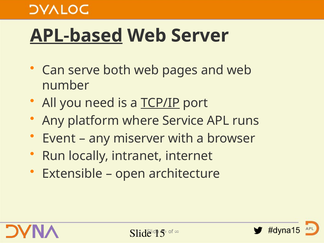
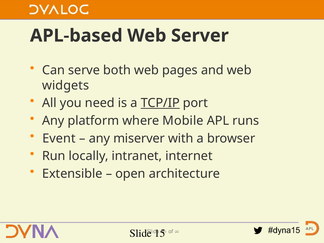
APL-based underline: present -> none (76, 36)
number: number -> widgets (66, 85)
Service: Service -> Mobile (183, 121)
